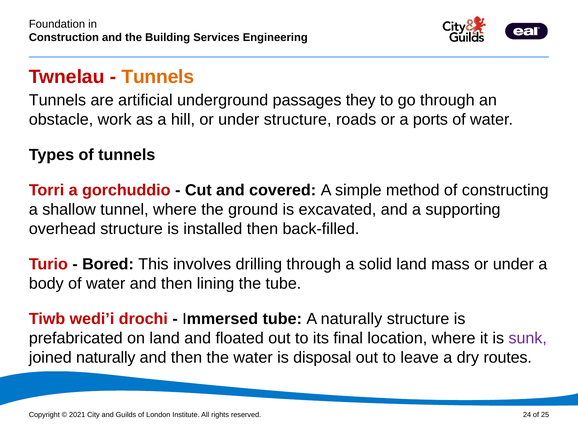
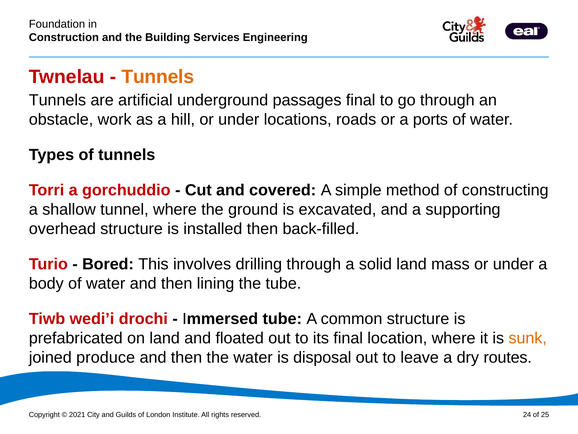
passages they: they -> final (361, 100)
under structure: structure -> locations (298, 119)
A naturally: naturally -> common (352, 319)
sunk colour: purple -> orange (528, 338)
joined naturally: naturally -> produce (106, 357)
